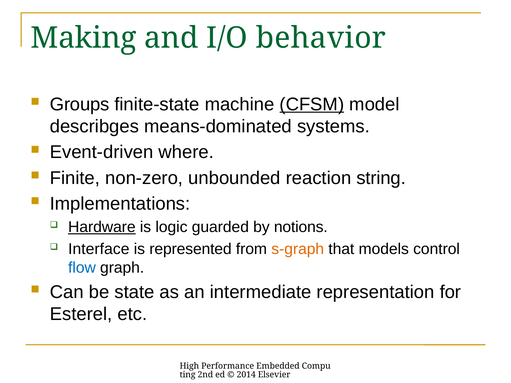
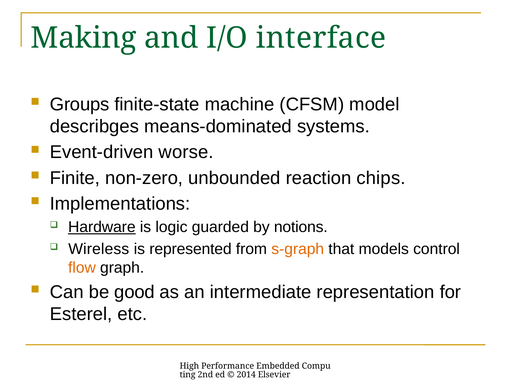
behavior: behavior -> interface (321, 38)
CFSM underline: present -> none (312, 104)
where: where -> worse (186, 152)
string: string -> chips (381, 178)
Interface: Interface -> Wireless (99, 249)
flow colour: blue -> orange (82, 268)
state: state -> good (135, 292)
